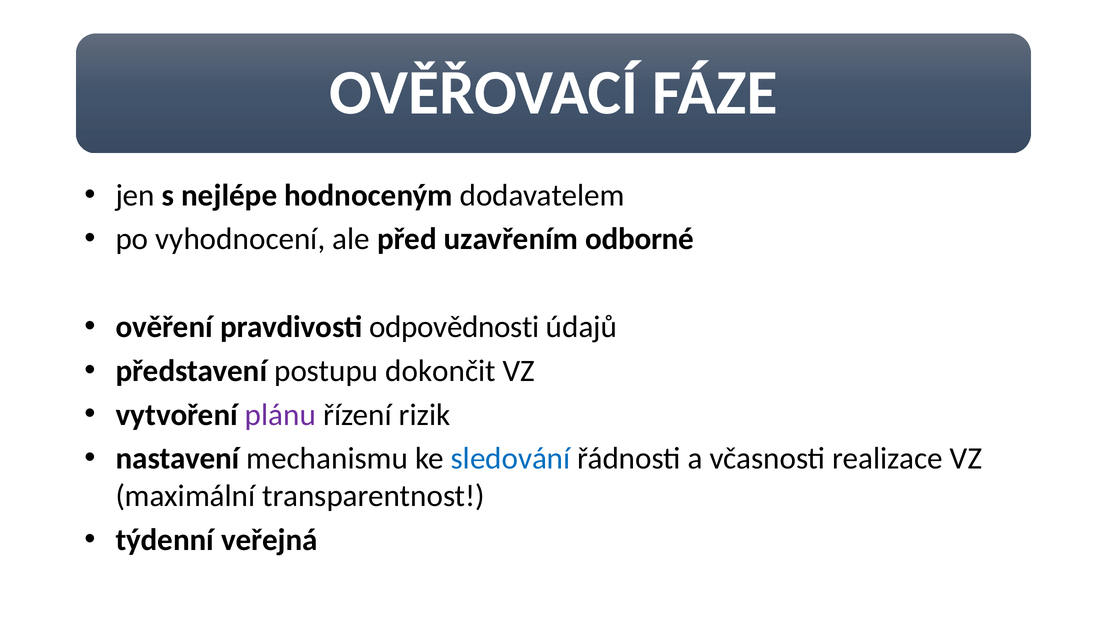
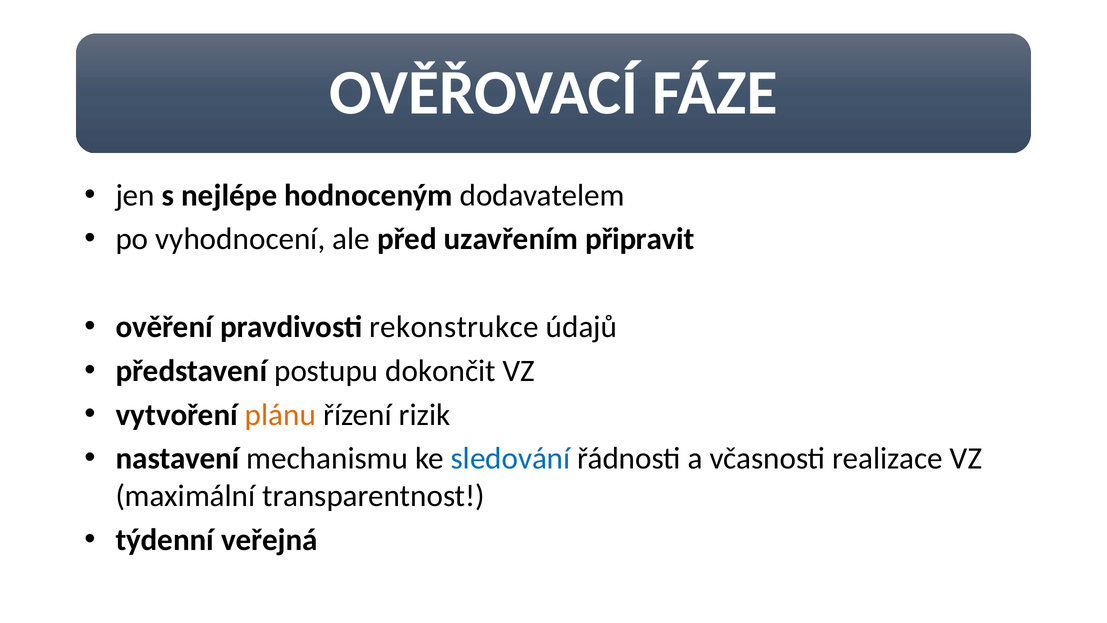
odborné: odborné -> připravit (640, 239)
odpovědnosti: odpovědnosti -> rekonstrukce (454, 327)
plánu colour: purple -> orange (281, 415)
